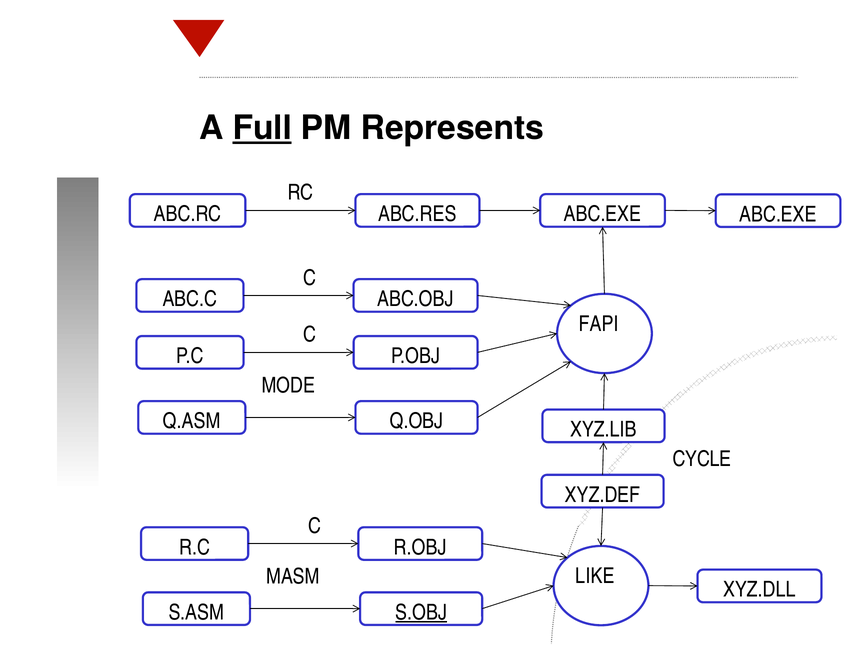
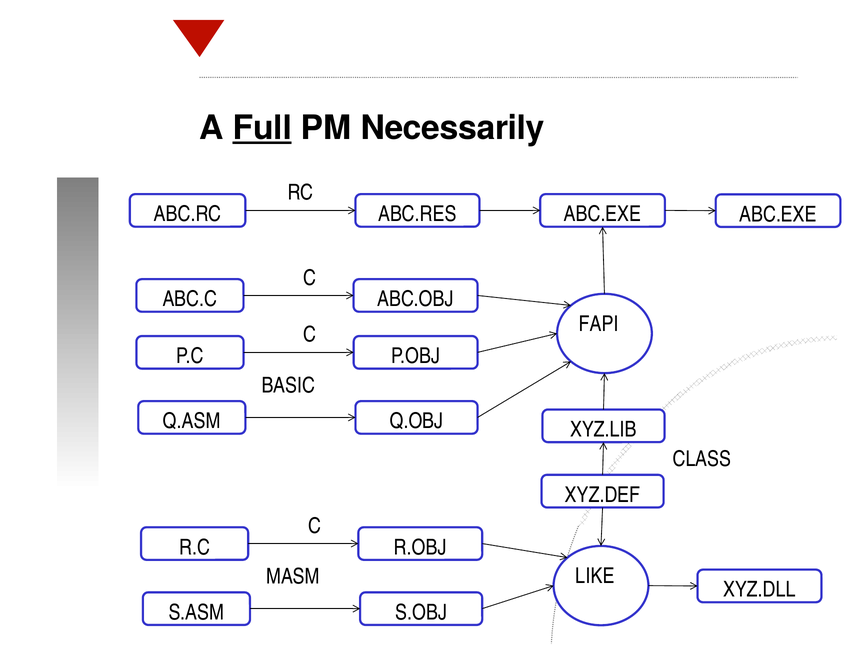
Represents: Represents -> Necessarily (453, 128)
MODE: MODE -> BASIC (288, 385)
CYCLE: CYCLE -> CLASS (702, 459)
S.OBJ underline: present -> none (421, 612)
